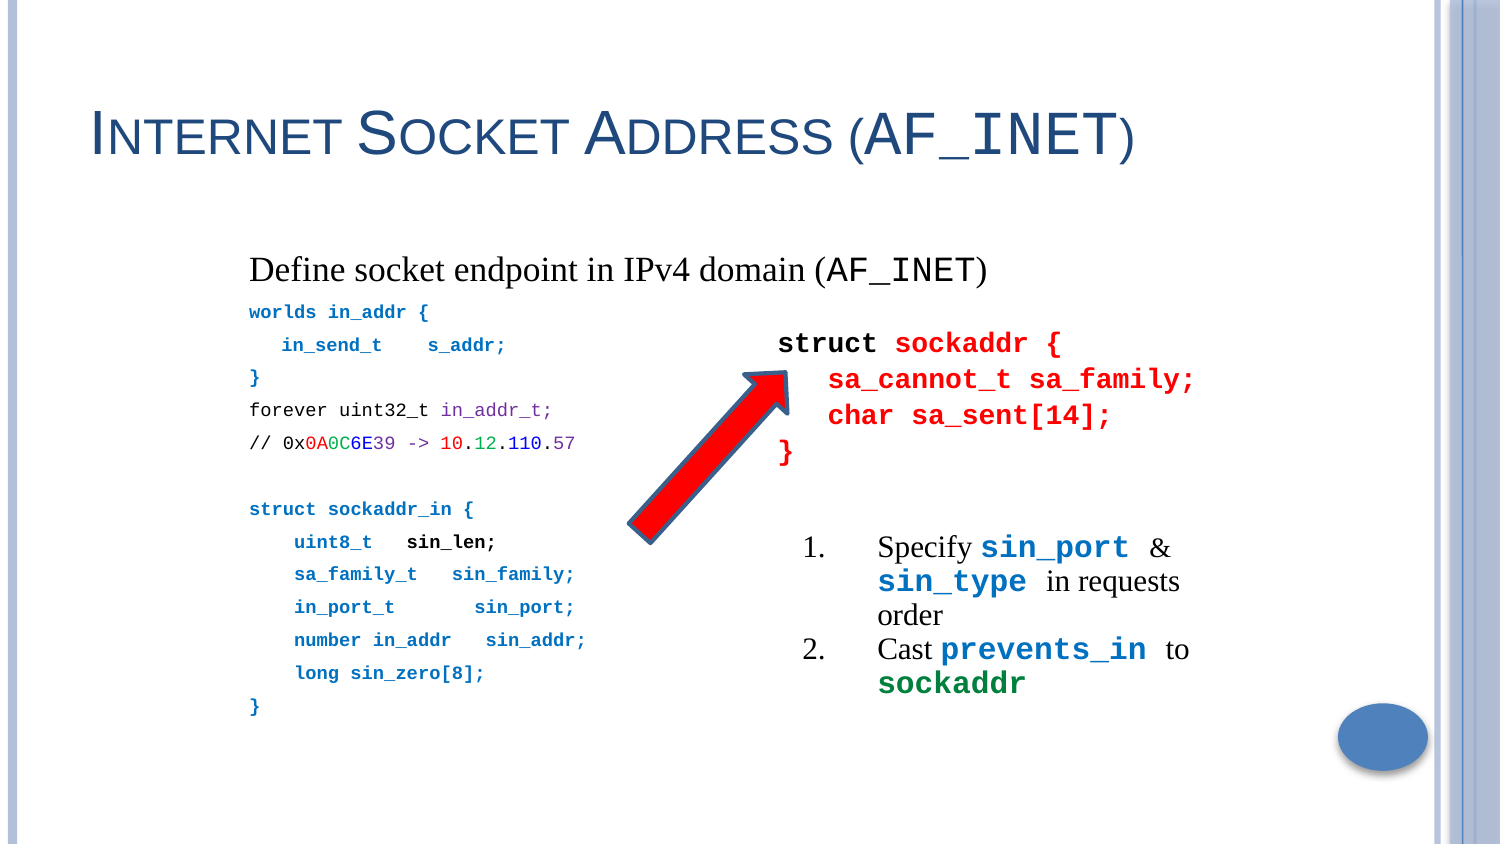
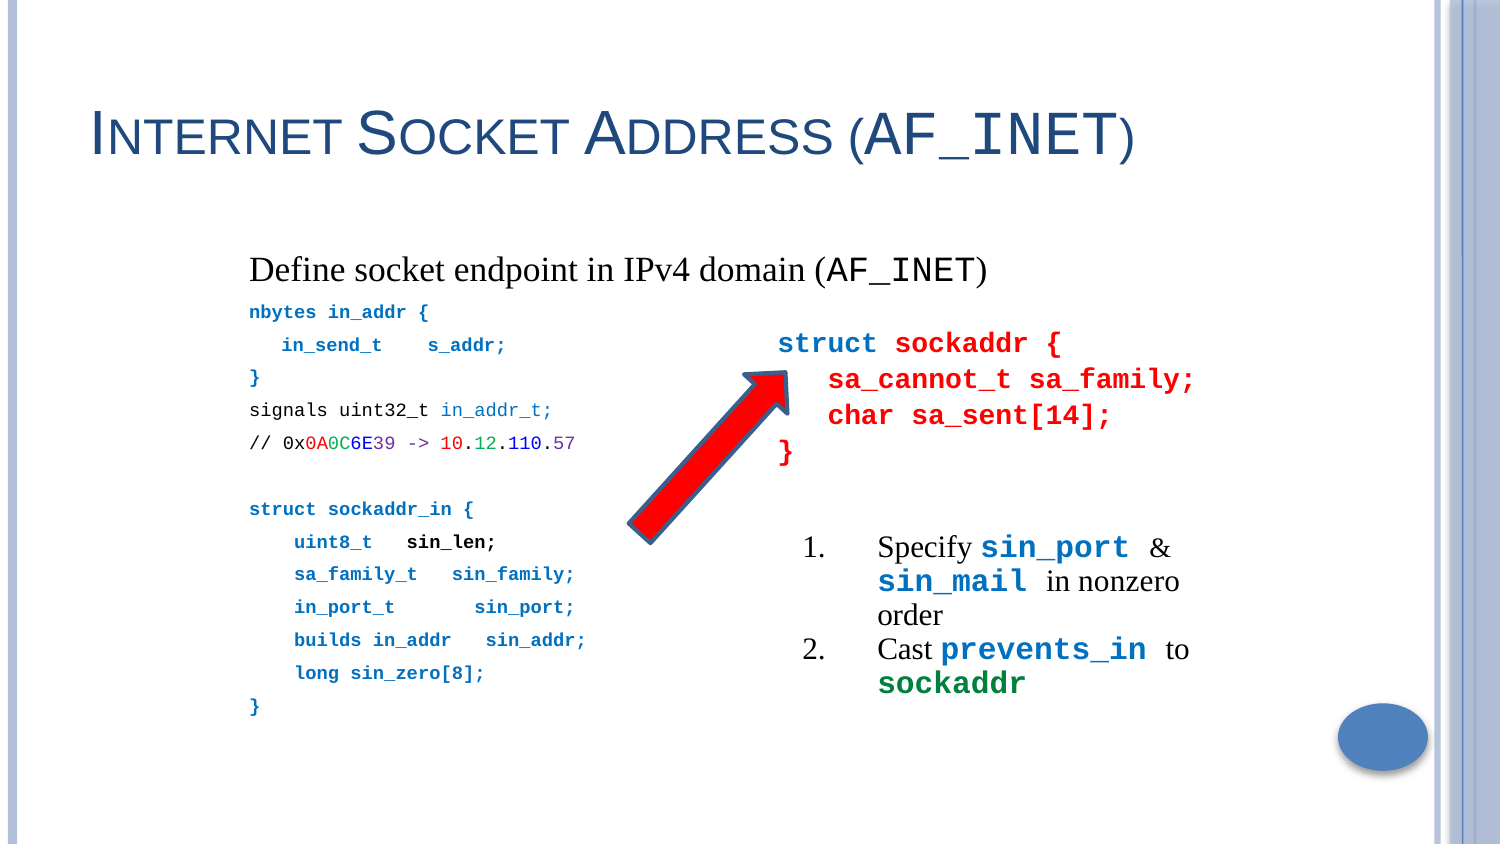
worlds: worlds -> nbytes (283, 312)
struct colour: black -> blue (828, 343)
forever: forever -> signals (289, 410)
in_addr_t colour: purple -> blue (497, 410)
sin_type: sin_type -> sin_mail (952, 581)
requests: requests -> nonzero (1129, 581)
number: number -> builds (328, 640)
